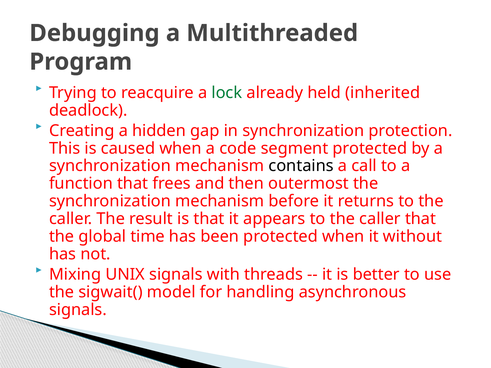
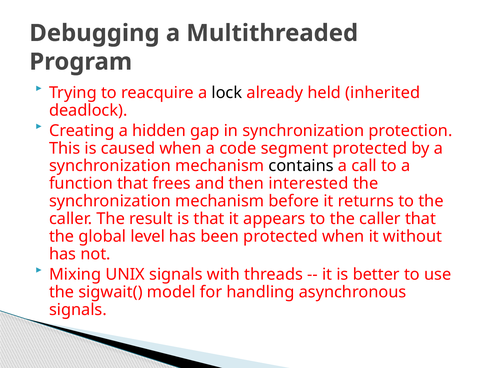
lock colour: green -> black (227, 93)
outermost: outermost -> interested (308, 184)
time: time -> level (148, 237)
